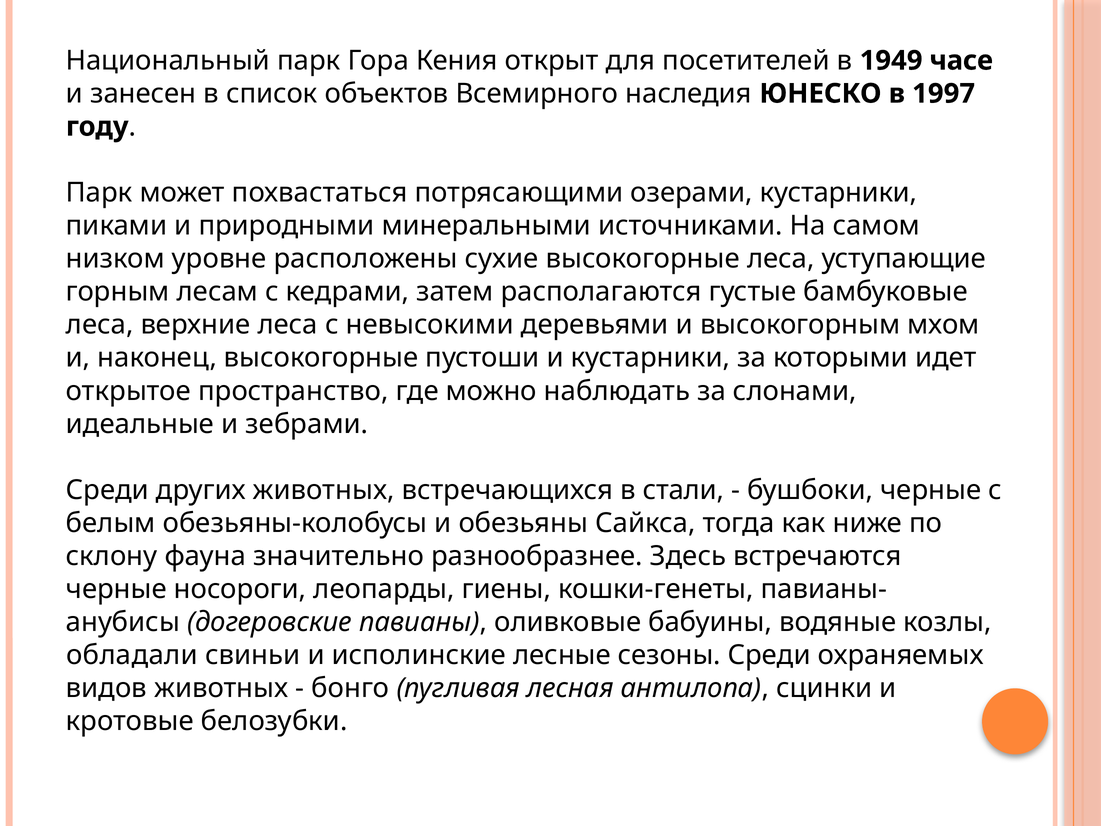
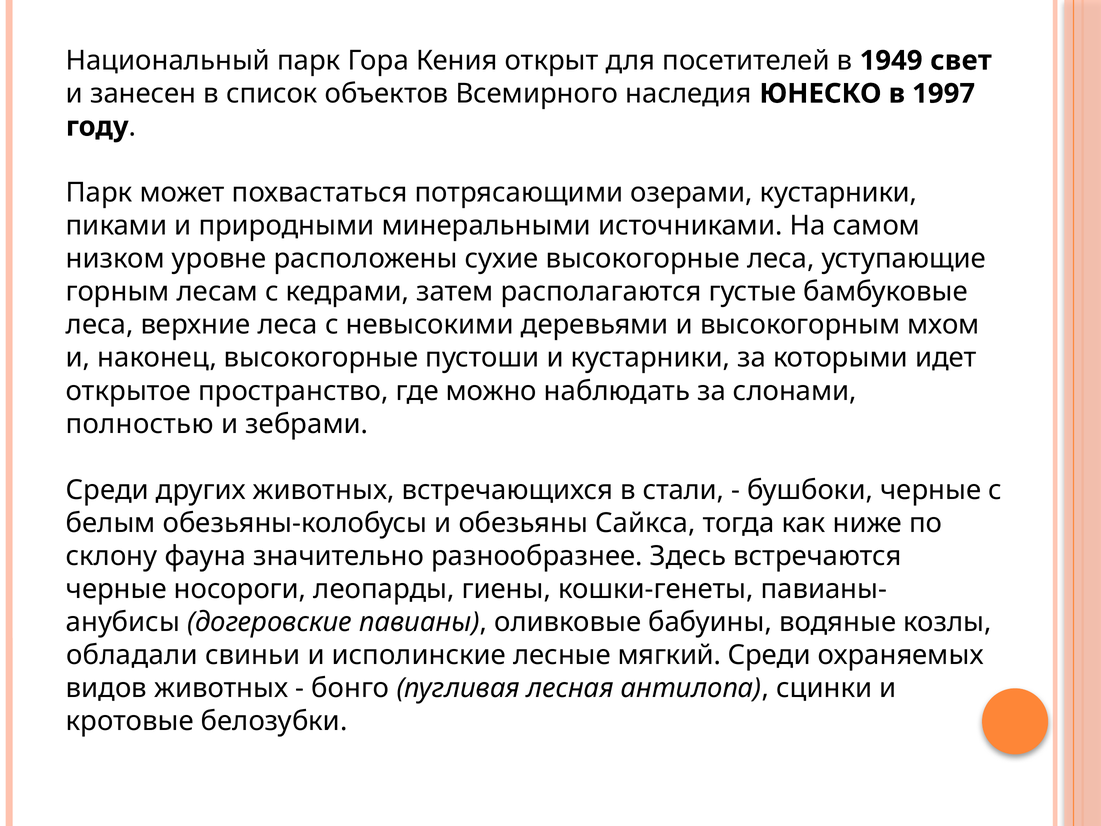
часе: часе -> свет (961, 61)
идеальные: идеальные -> полностью (140, 424)
сезоны: сезоны -> мягкий (669, 655)
